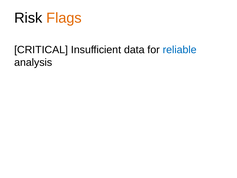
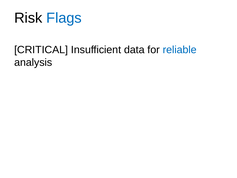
Flags colour: orange -> blue (64, 18)
